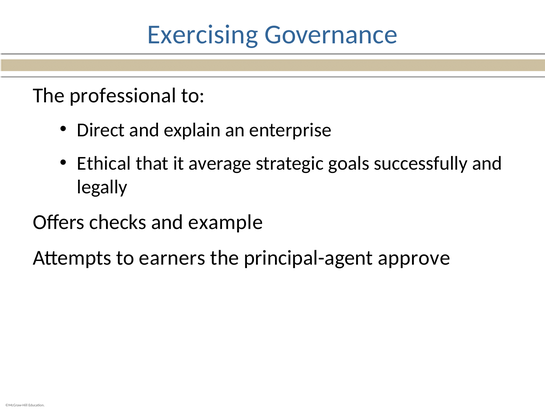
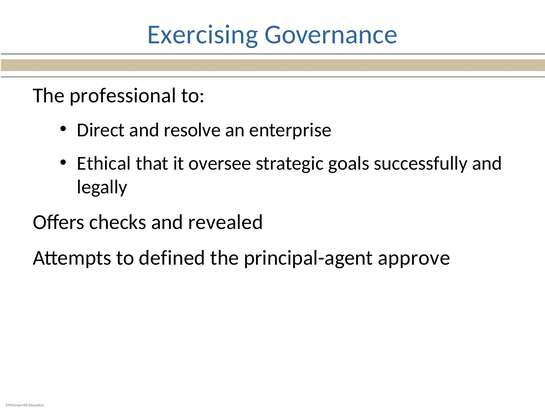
explain: explain -> resolve (192, 130)
average: average -> oversee (220, 163)
example: example -> revealed (226, 222)
earners: earners -> defined (172, 258)
